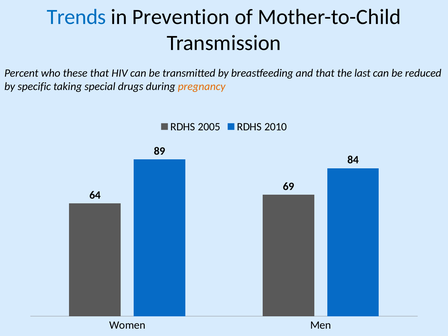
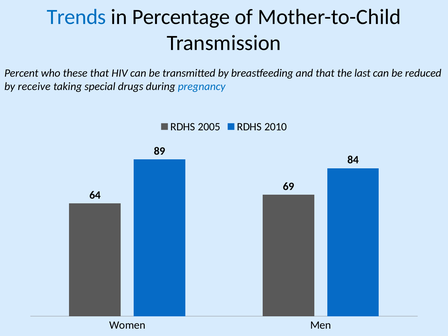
Prevention: Prevention -> Percentage (181, 17)
specific: specific -> receive (34, 87)
pregnancy colour: orange -> blue (202, 87)
